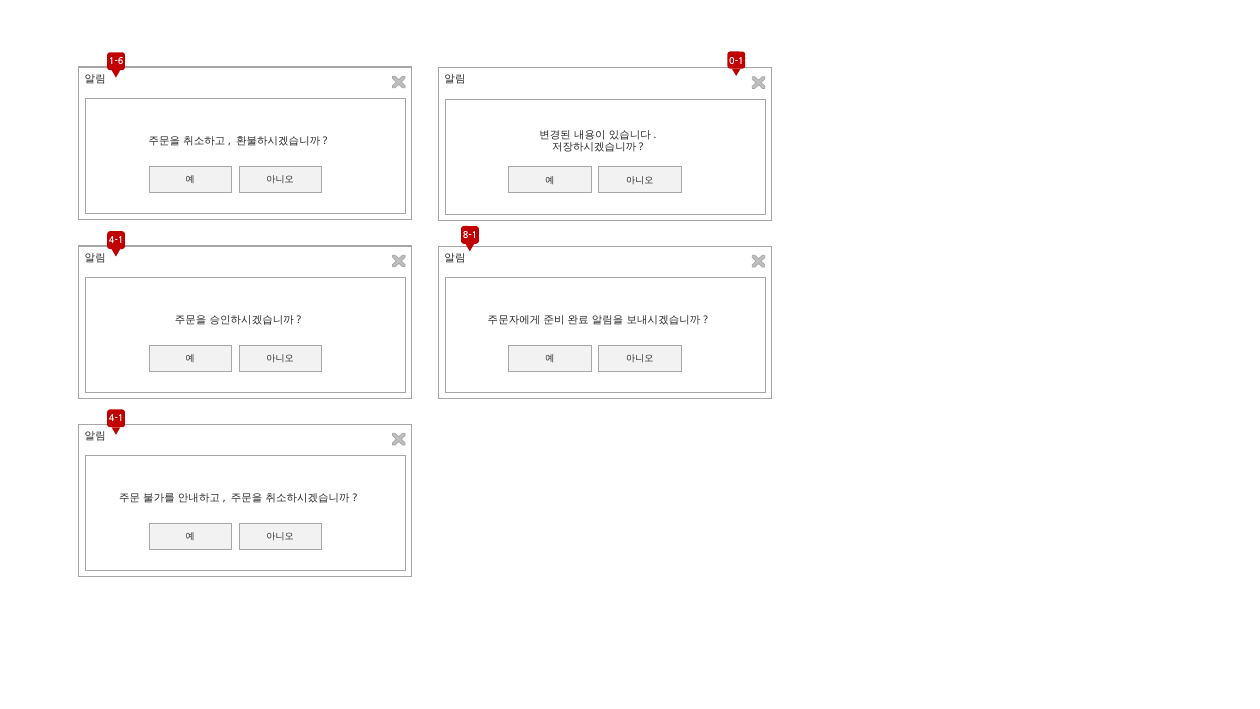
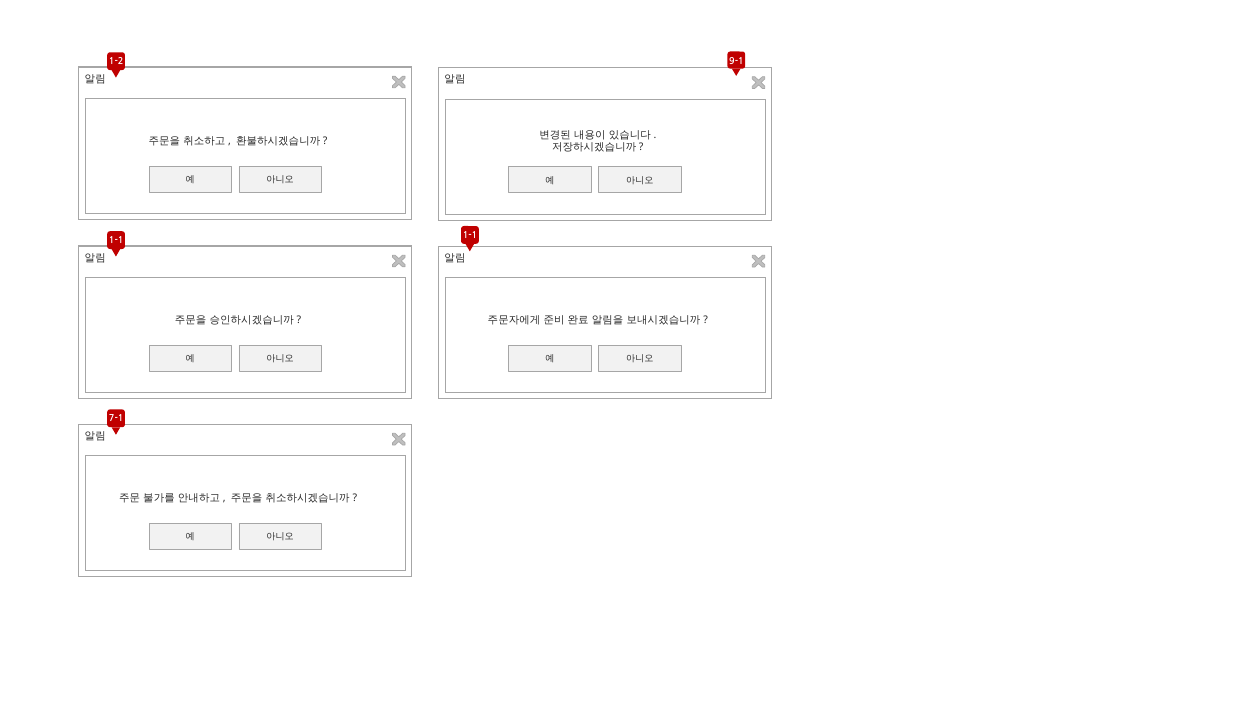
0-1: 0-1 -> 9-1 (736, 61)
1-6: 1-6 -> 1-2 (116, 62)
8-1: 8-1 -> 1-1 (470, 235)
4-1: 4-1 -> 1-1 (116, 241)
4-1: 4-1 -> 7-1 (116, 419)
